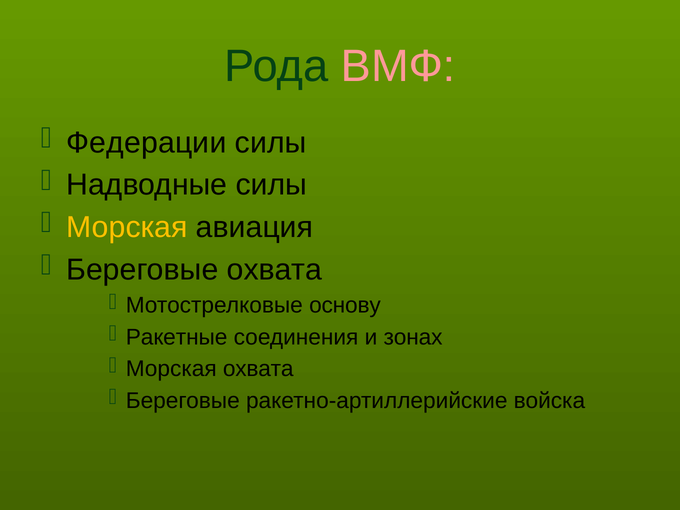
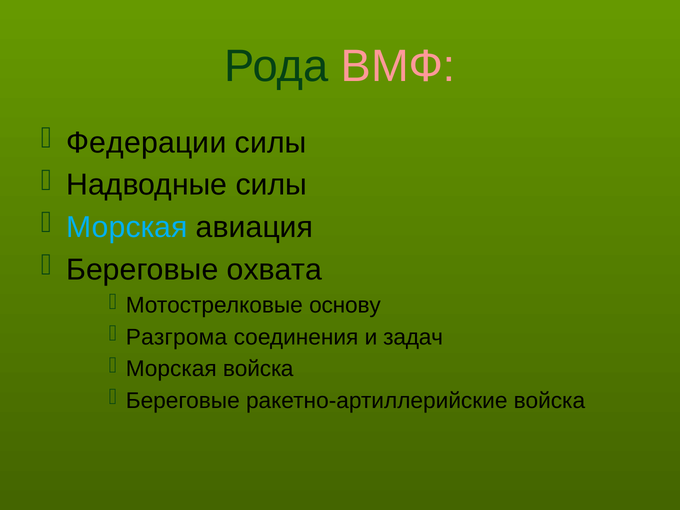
Морская colour: yellow -> light blue (127, 227)
Ракетные: Ракетные -> Разгрома (176, 337)
зонах: зонах -> задач (413, 337)
Морская охвата: охвата -> войска (258, 369)
